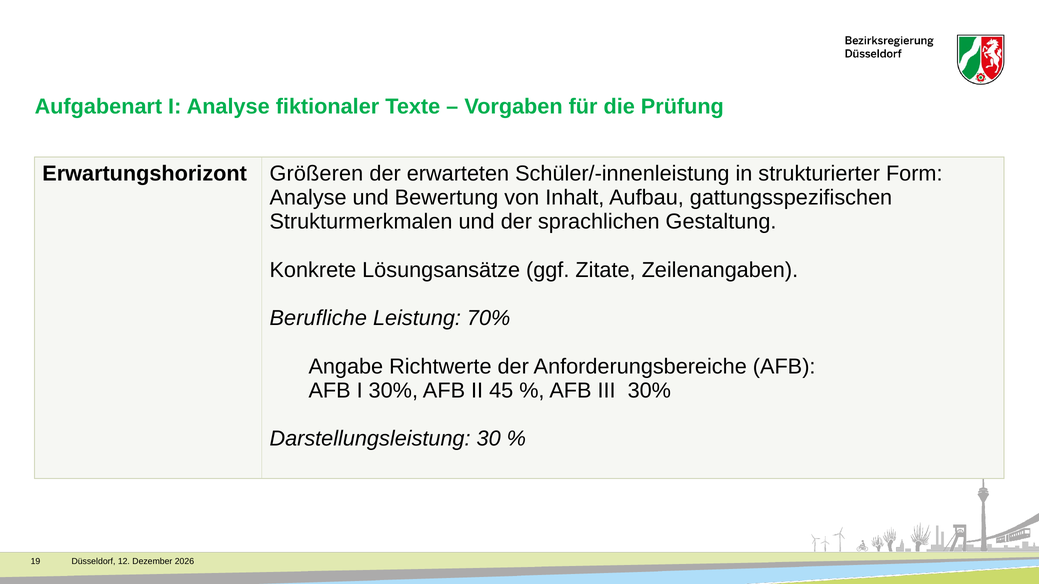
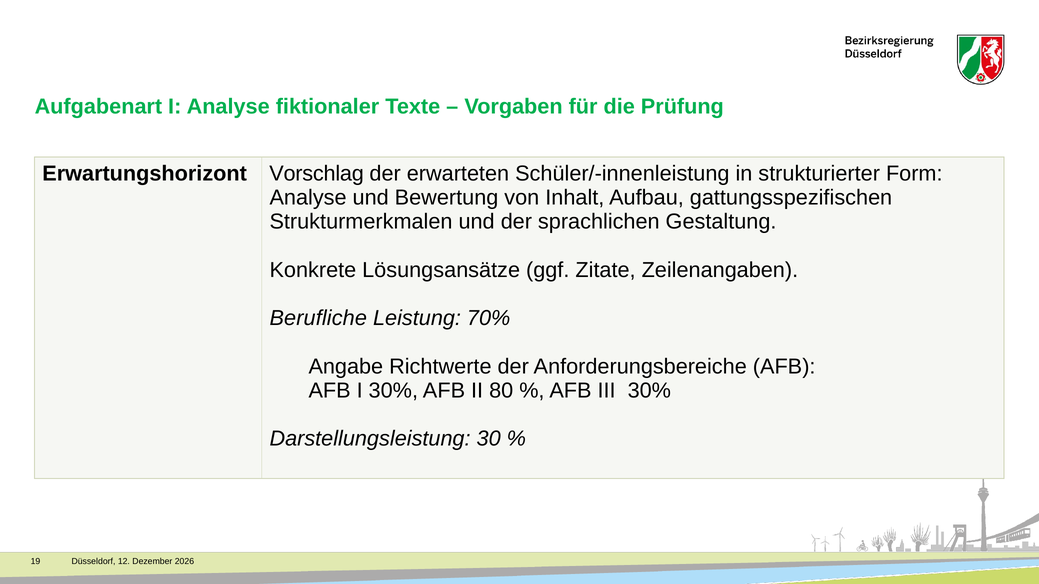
Größeren: Größeren -> Vorschlag (317, 174)
45: 45 -> 80 (501, 391)
